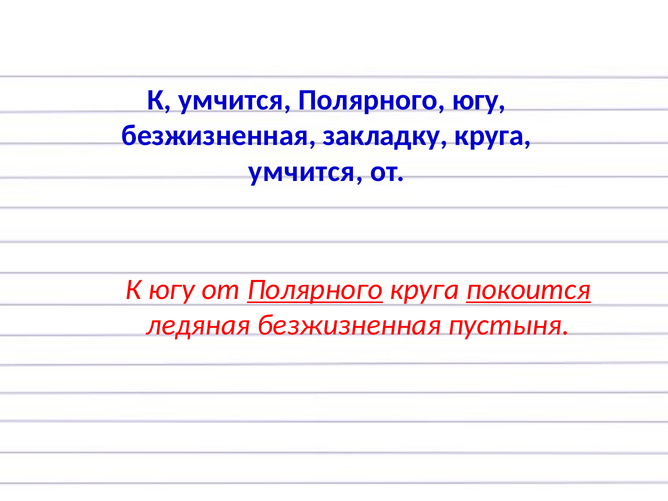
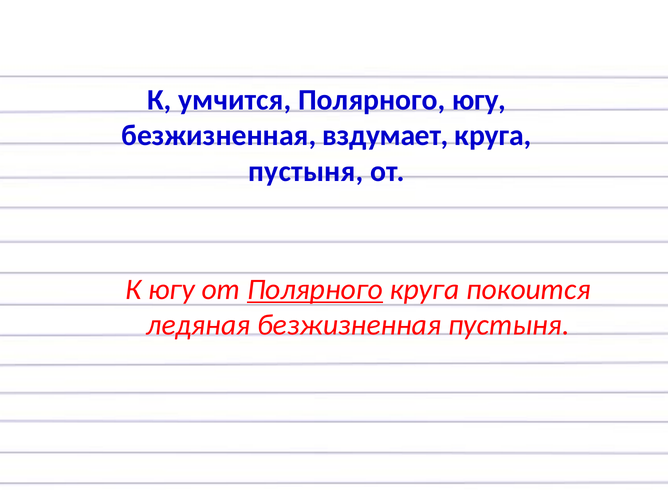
закладку: закладку -> вздумает (385, 136)
умчится: умчится -> пустыня (306, 171)
покоится underline: present -> none (529, 289)
